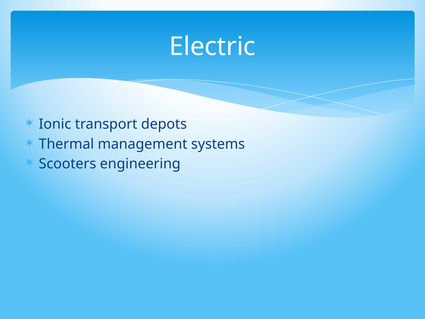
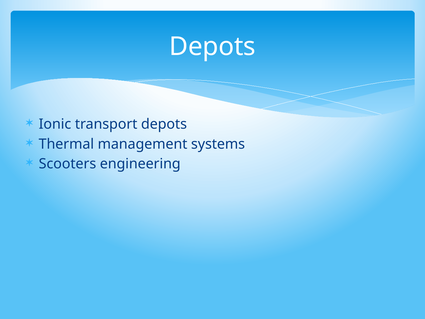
Electric: Electric -> Depots (213, 47)
